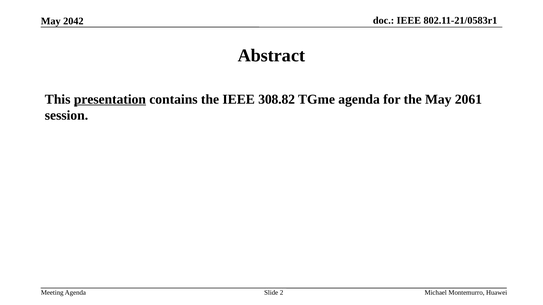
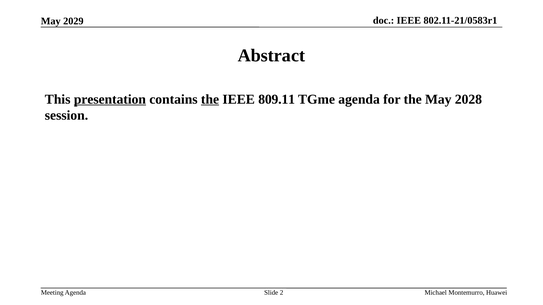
2042: 2042 -> 2029 (73, 21)
the underline: none -> present (210, 99)
308.82: 308.82 -> 809.11 (277, 99)
2061: 2061 -> 2028 (468, 99)
